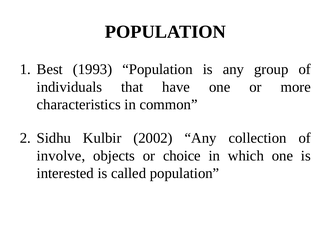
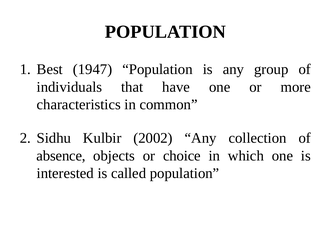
1993: 1993 -> 1947 (93, 69)
involve: involve -> absence (61, 156)
